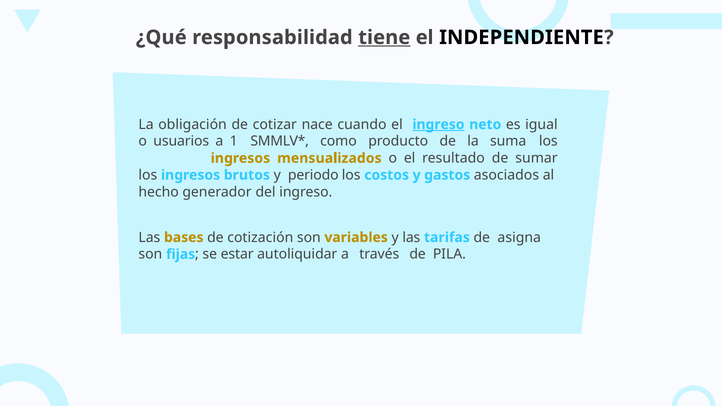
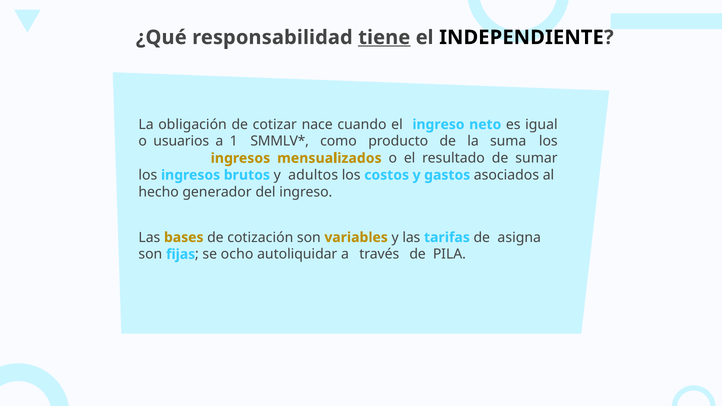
ingreso underline: present -> none (438, 125)
periodo: periodo -> adultos (313, 175)
estar: estar -> ocho (237, 254)
